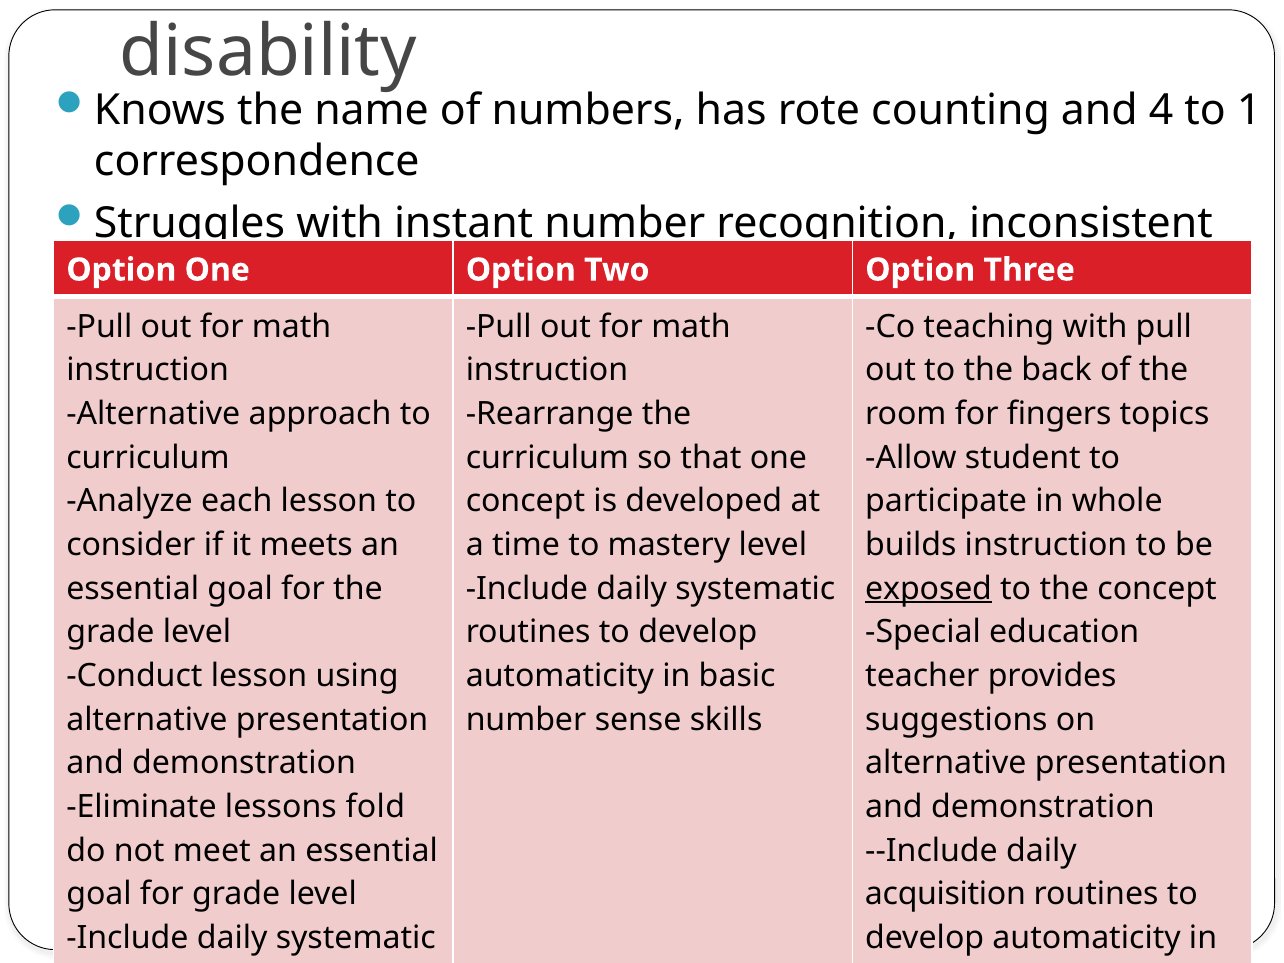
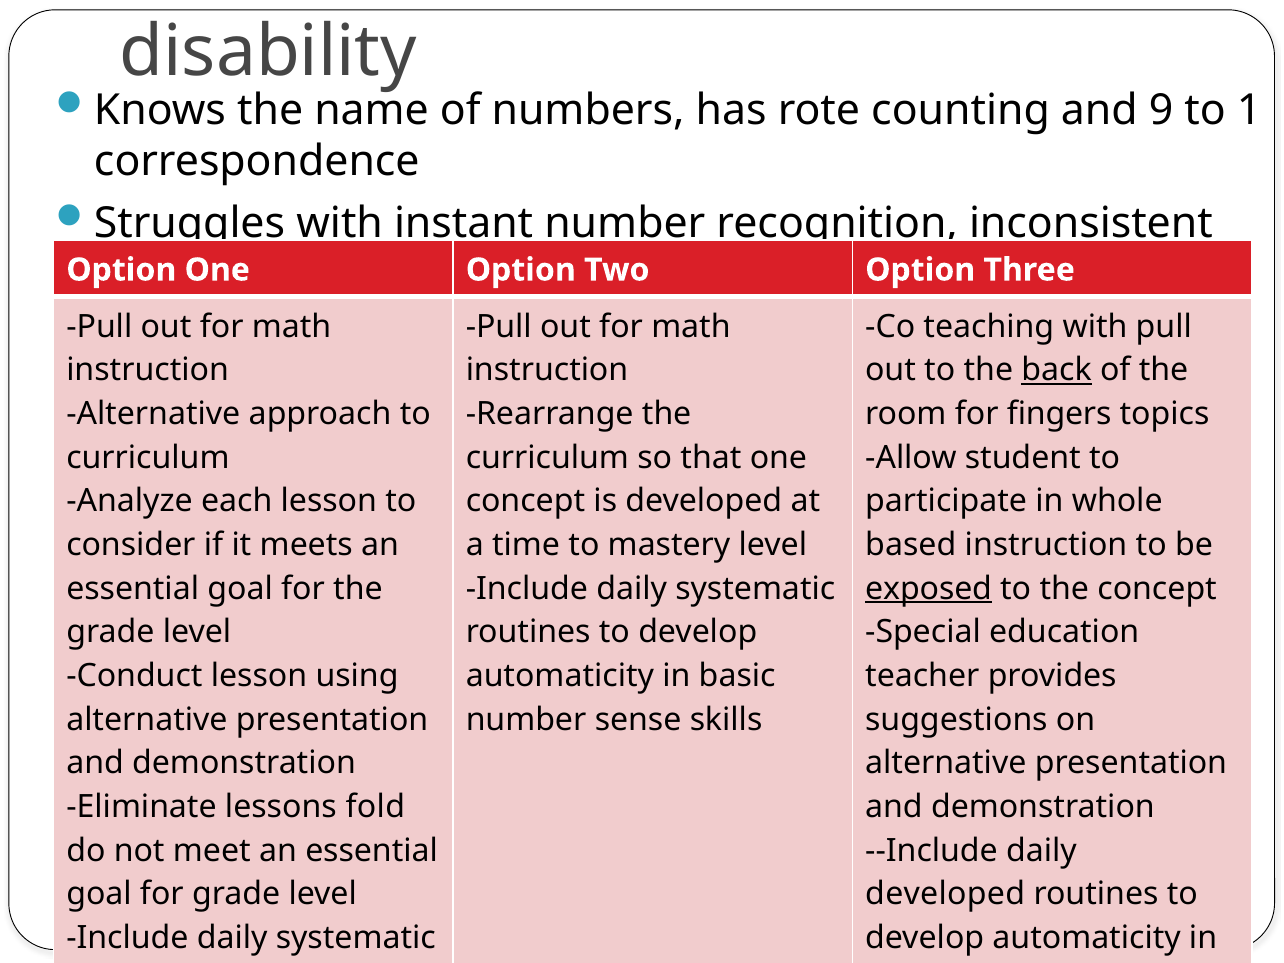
4: 4 -> 9 (1161, 110)
back underline: none -> present (1057, 370)
builds: builds -> based (911, 545)
acquisition: acquisition -> developed (945, 894)
